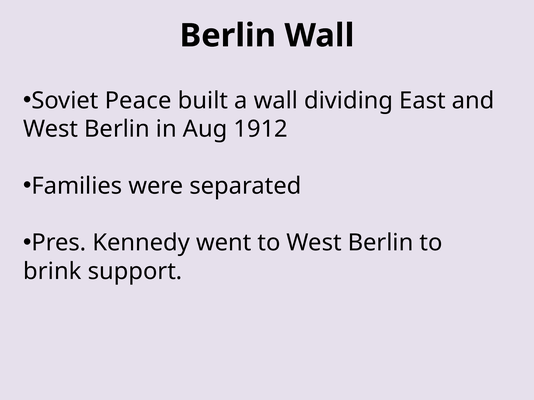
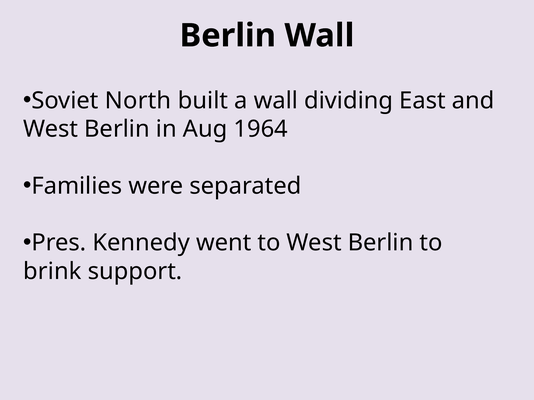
Peace: Peace -> North (138, 101)
1912: 1912 -> 1964 (261, 129)
